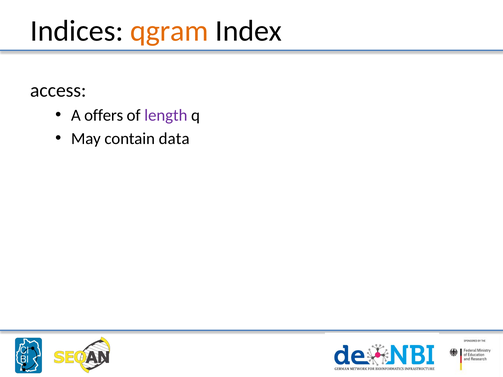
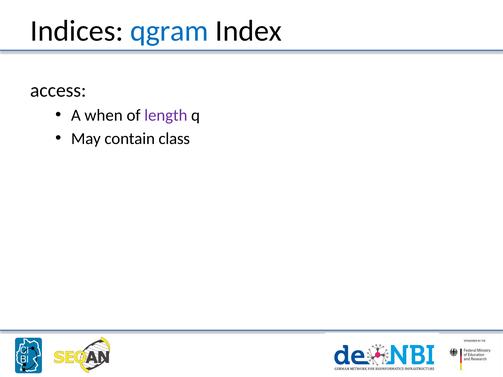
qgram colour: orange -> blue (169, 31)
offers: offers -> when (104, 115)
data: data -> class (174, 139)
